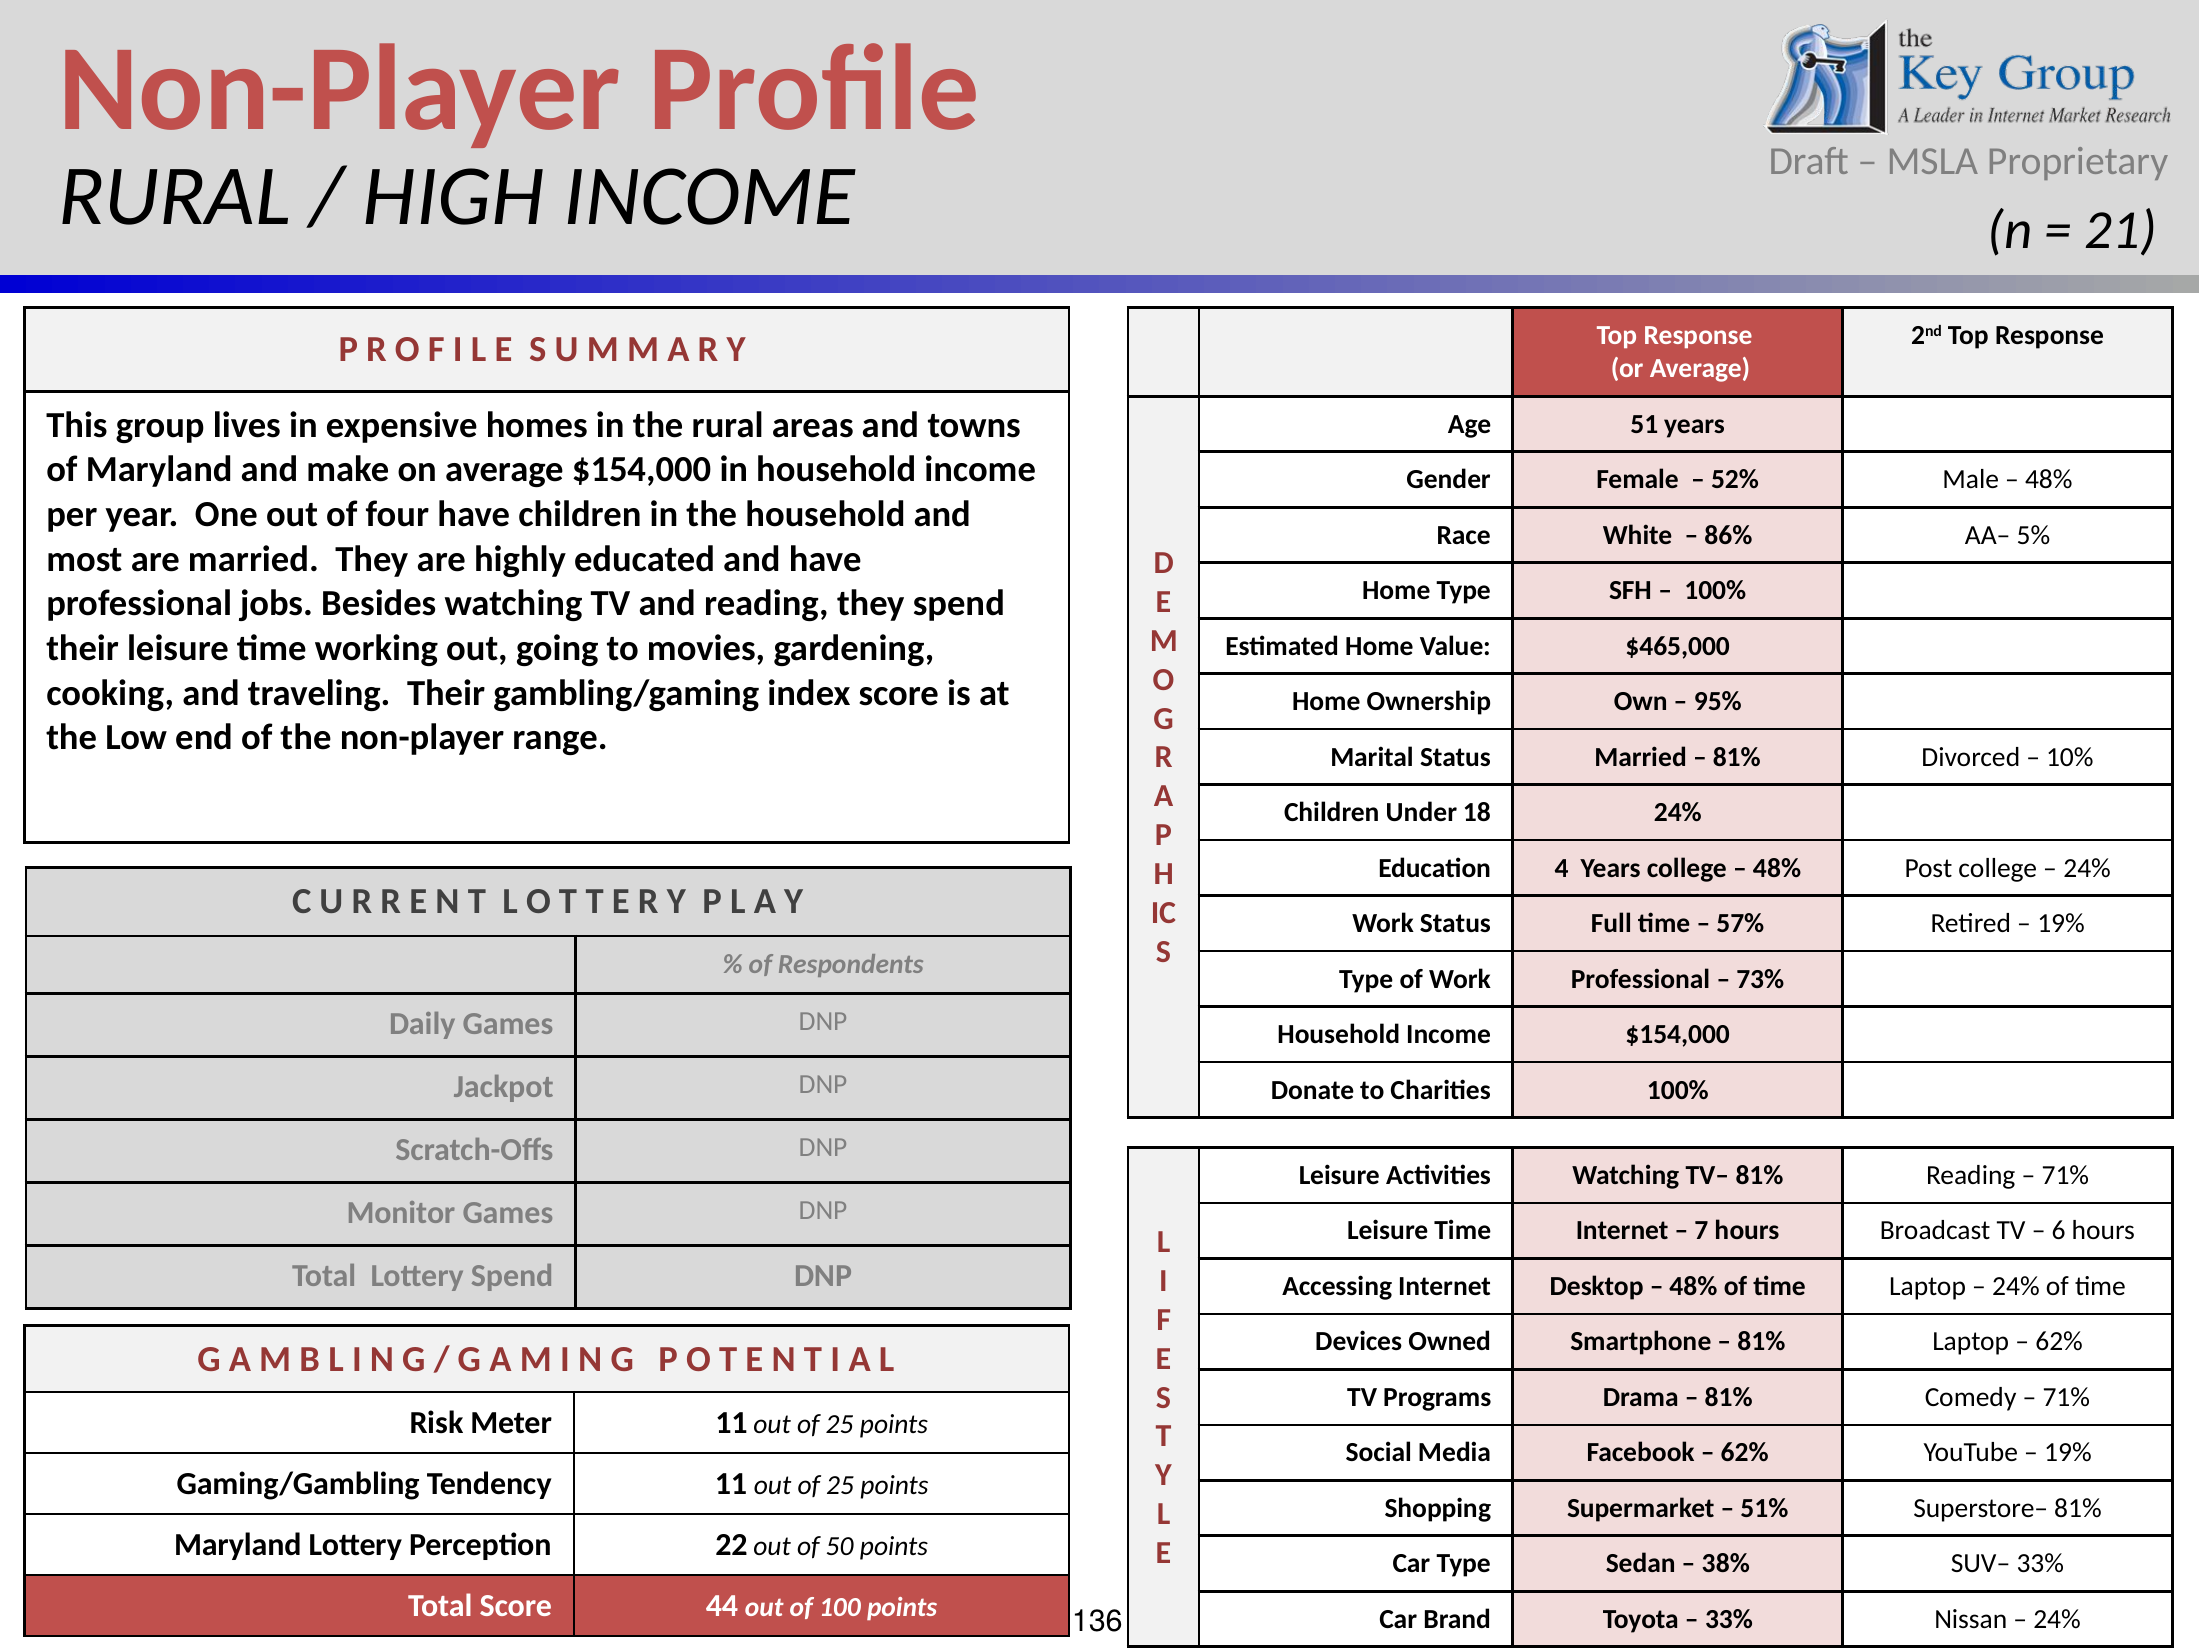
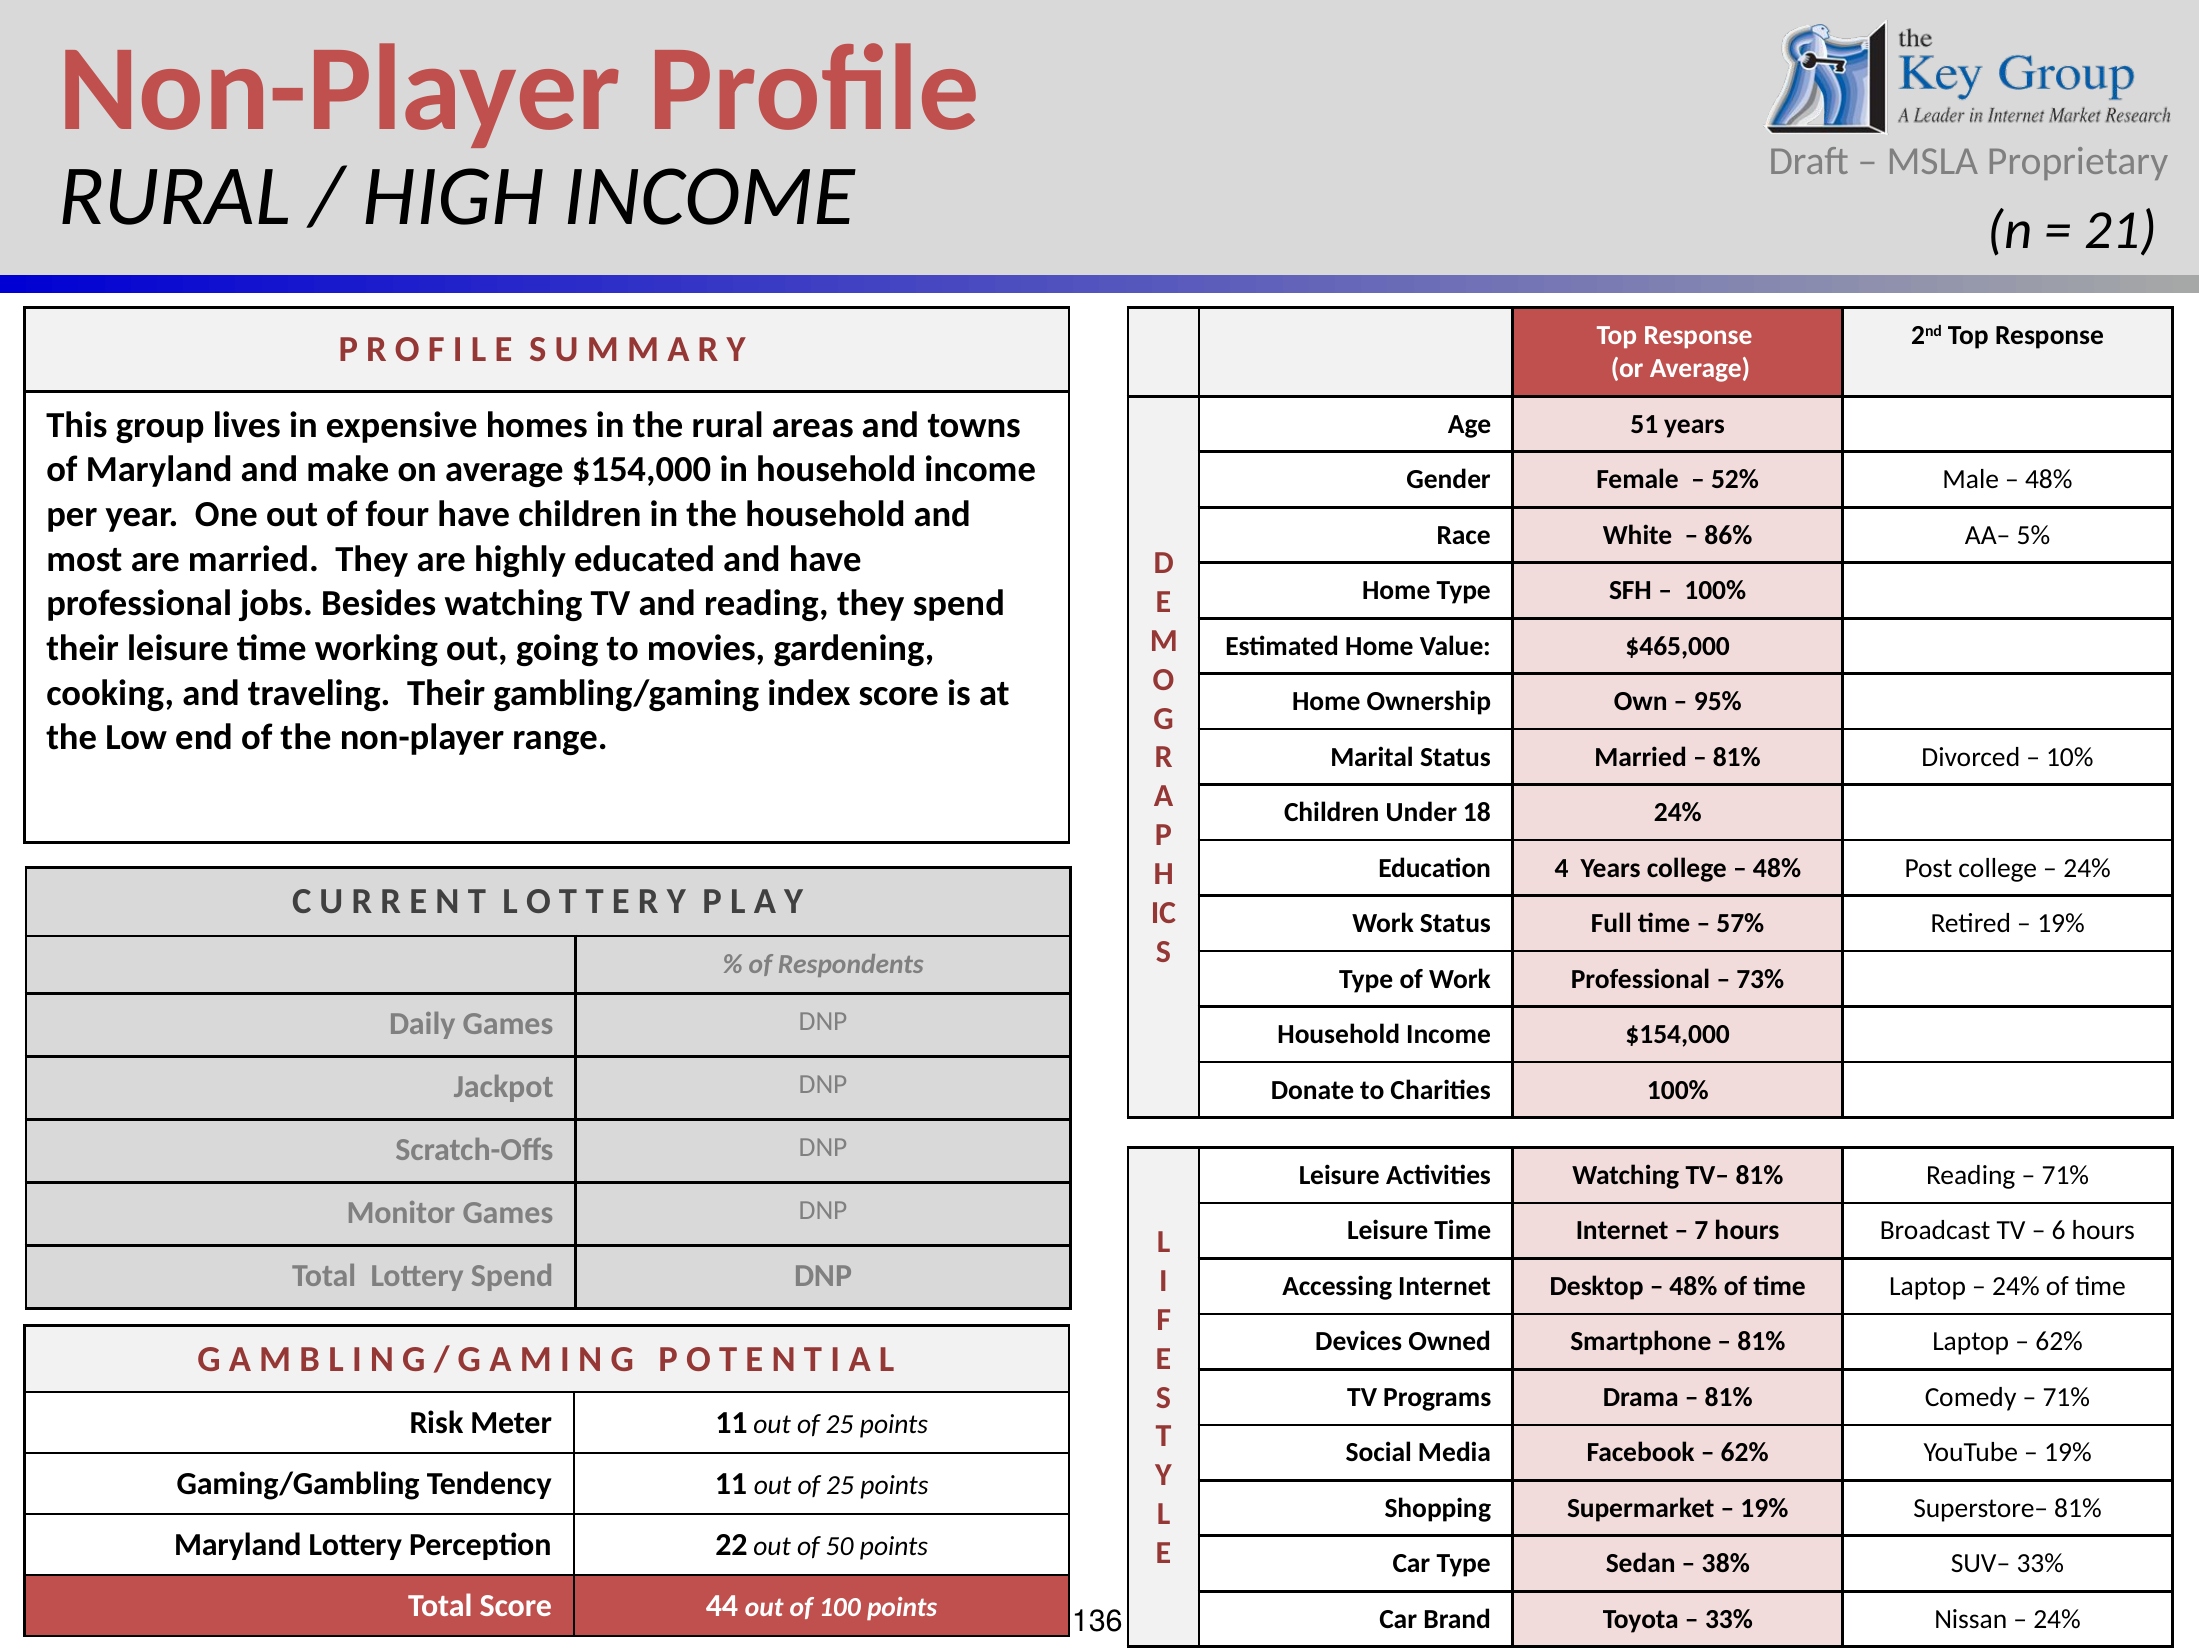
51%: 51% -> 19% (1764, 1508)
